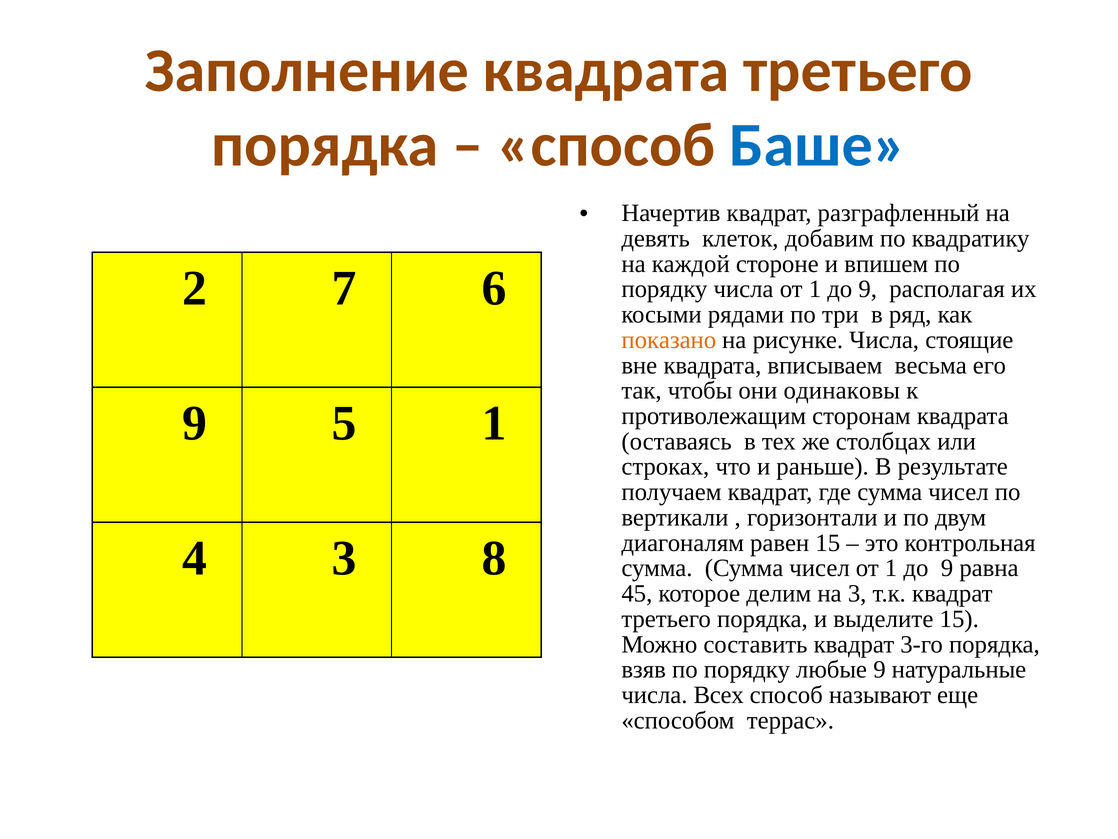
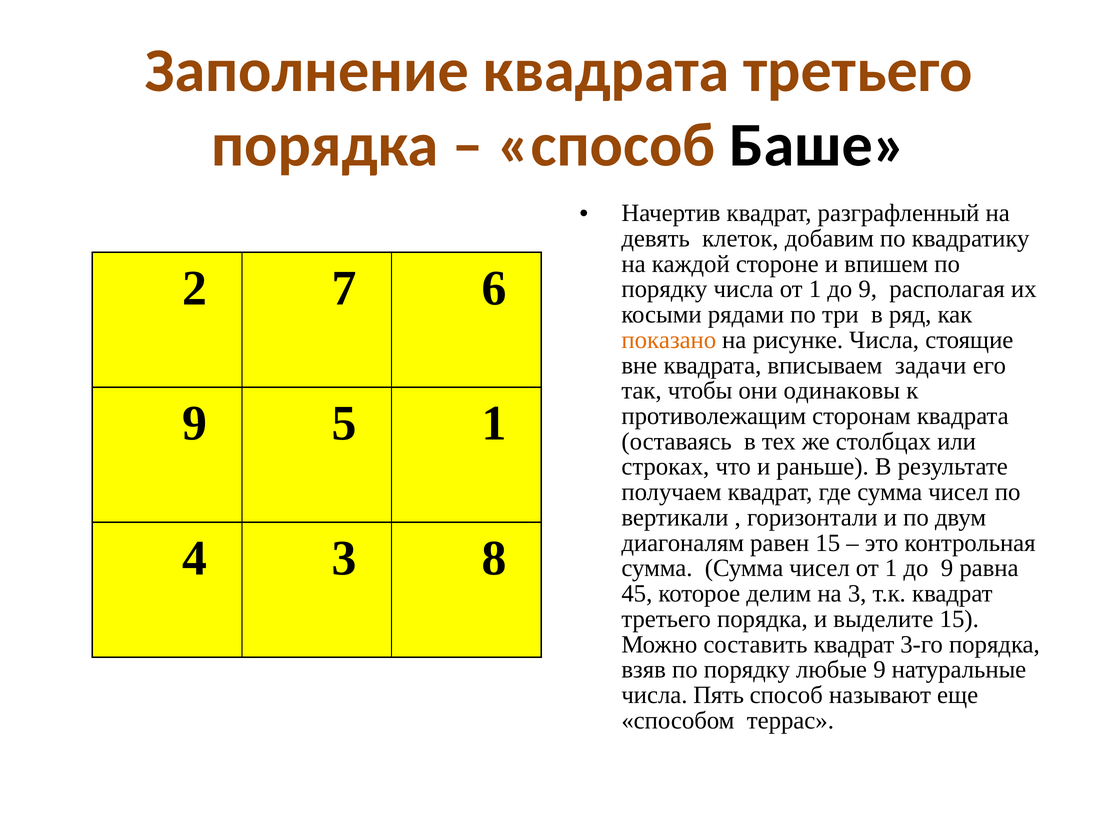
Баше colour: blue -> black (818, 145)
весьма: весьма -> задачи (931, 365)
Всех: Всех -> Пять (719, 695)
